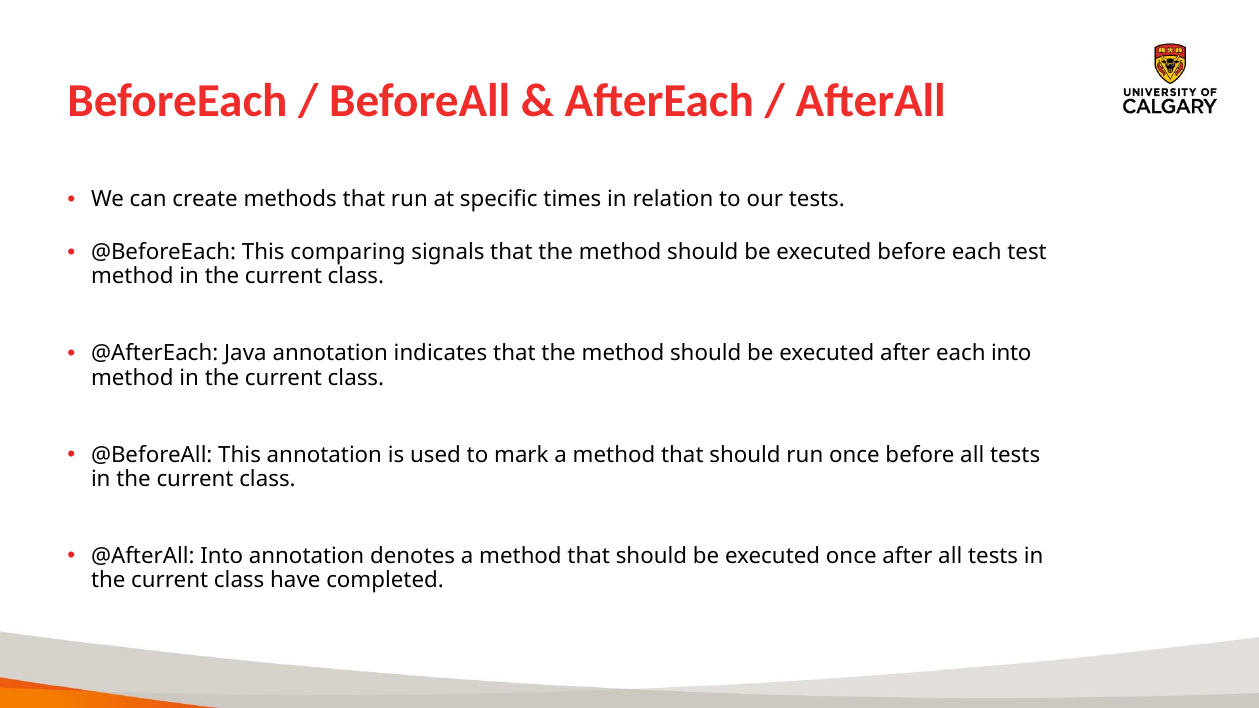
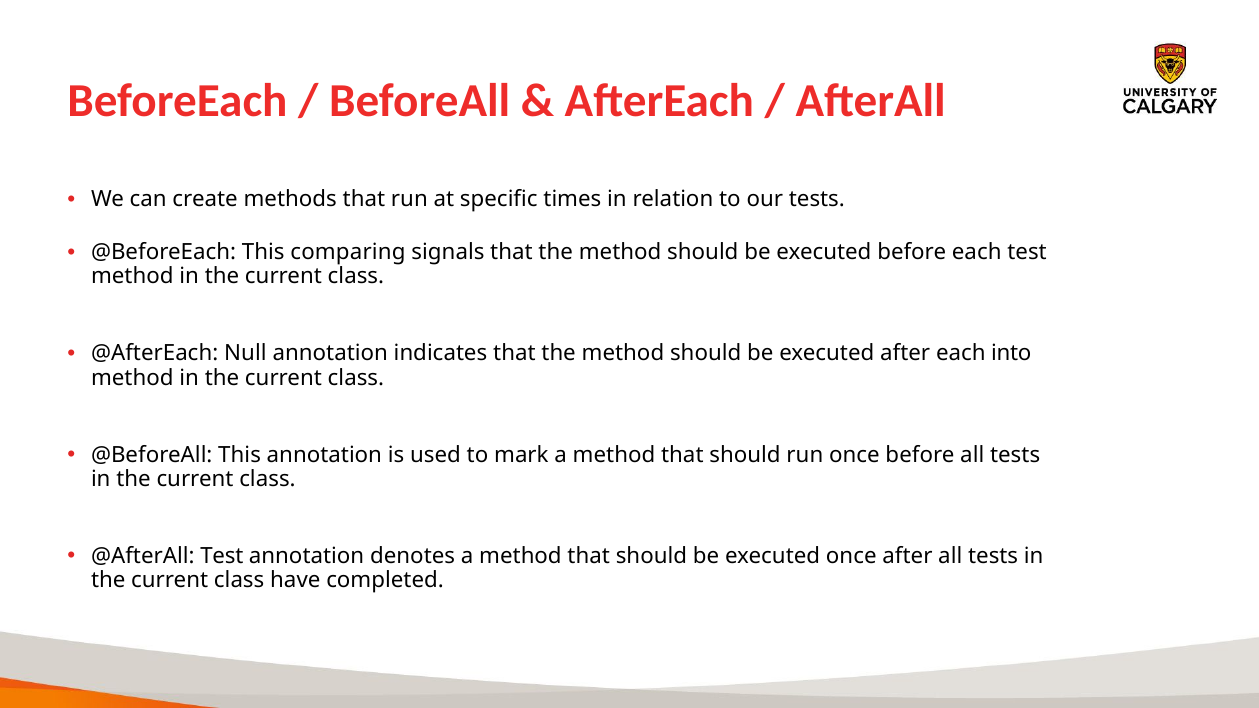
Java: Java -> Null (245, 354)
@AfterAll Into: Into -> Test (222, 556)
